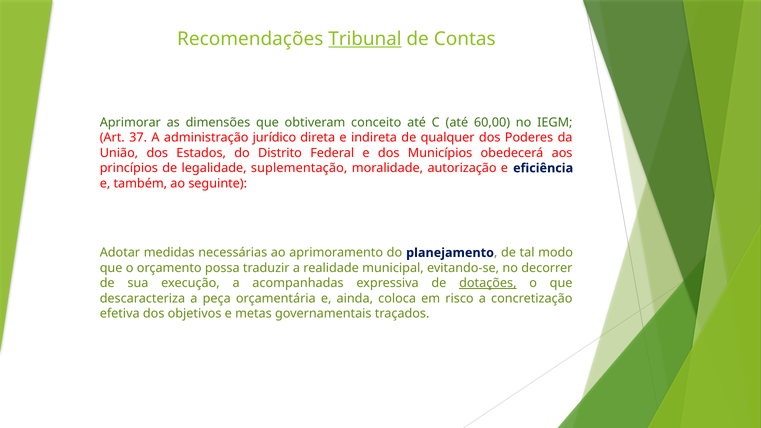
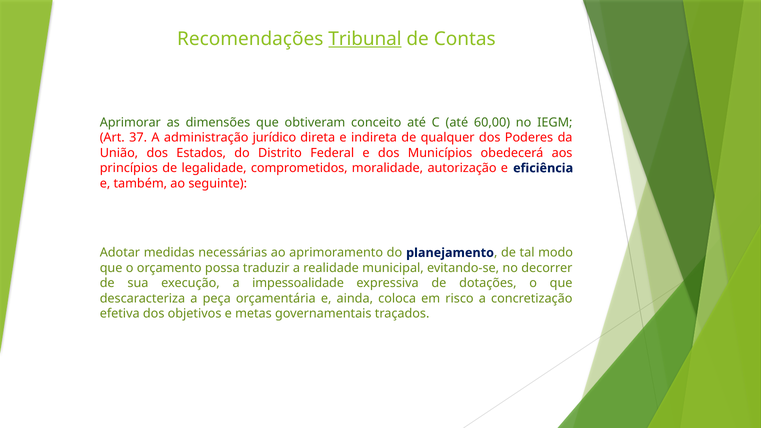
suplementação: suplementação -> comprometidos (299, 168)
acompanhadas: acompanhadas -> impessoalidade (298, 283)
dotações underline: present -> none (488, 283)
